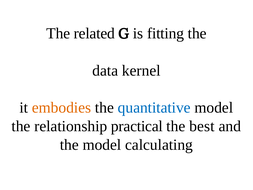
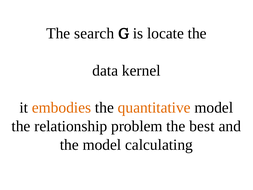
related: related -> search (94, 33)
fitting: fitting -> locate (165, 33)
quantitative colour: blue -> orange (154, 108)
practical: practical -> problem (137, 126)
